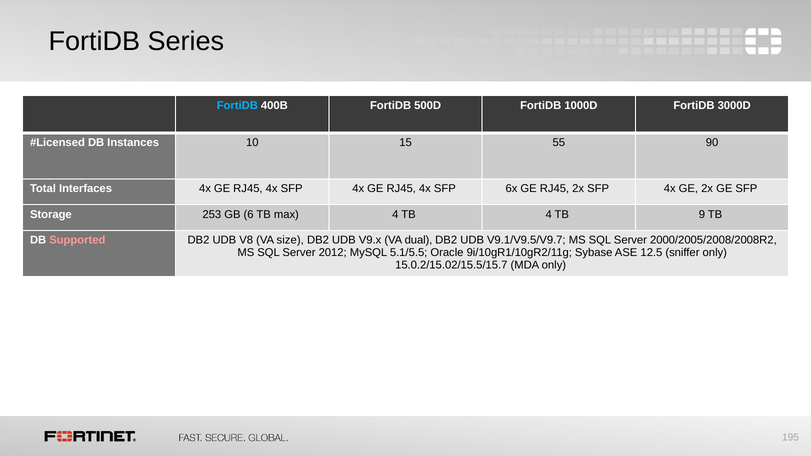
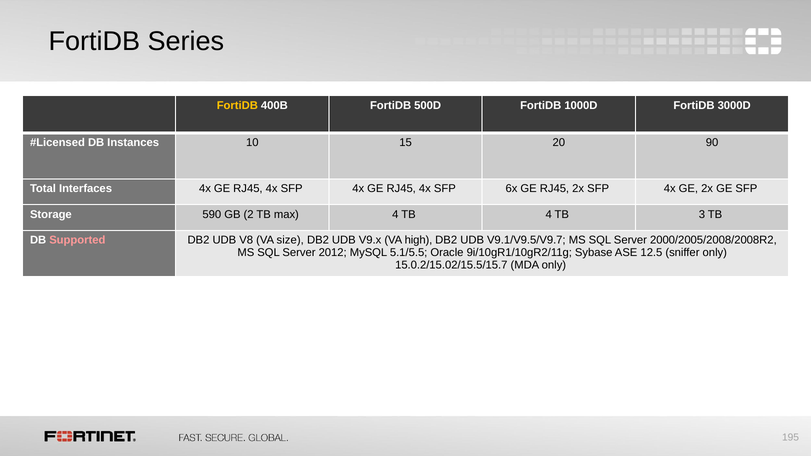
FortiDB colour: light blue -> yellow (237, 105)
55: 55 -> 20 (559, 143)
253: 253 -> 590 (212, 214)
6: 6 -> 2 (249, 214)
9: 9 -> 3 (702, 214)
dual: dual -> high (419, 240)
